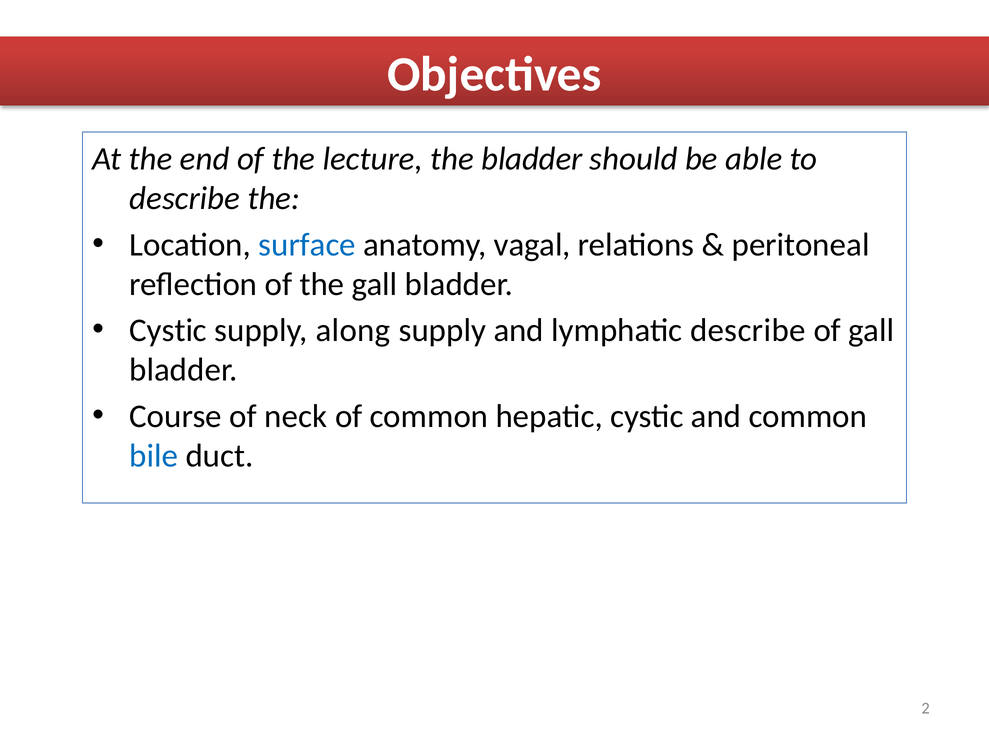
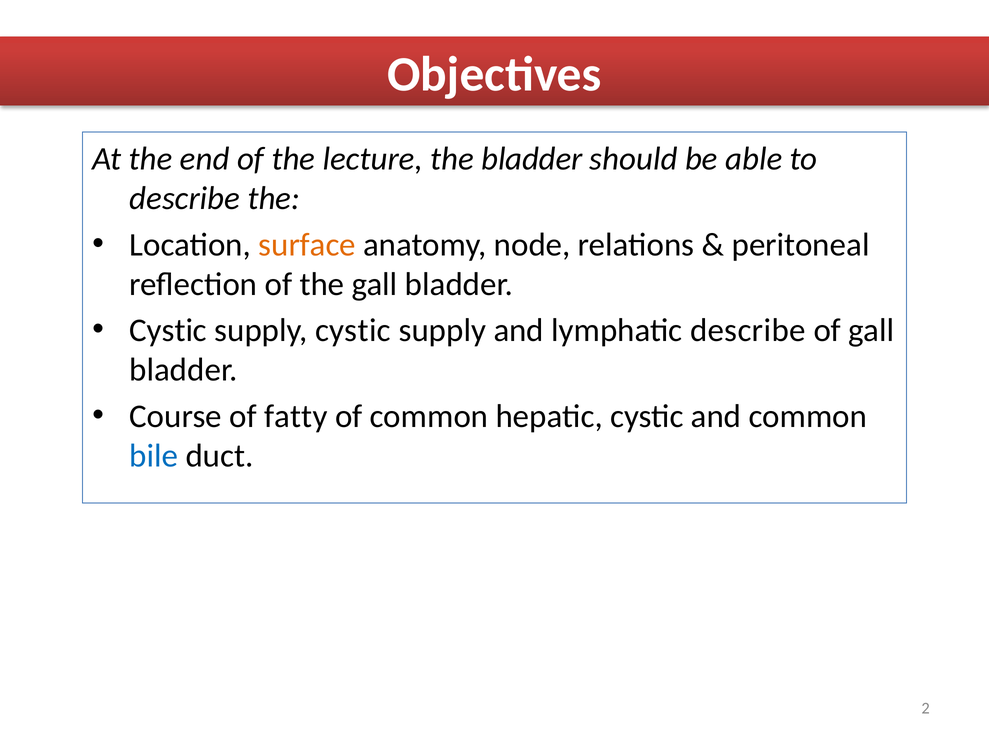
surface colour: blue -> orange (307, 245)
vagal: vagal -> node (532, 245)
supply along: along -> cystic (353, 330)
neck: neck -> fatty (296, 416)
